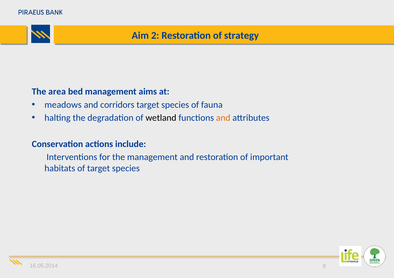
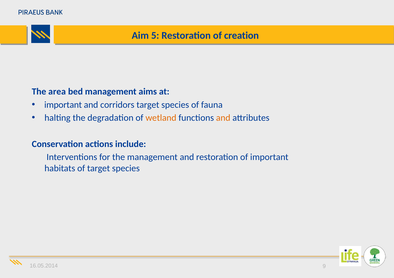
2: 2 -> 5 (155, 36)
strategy: strategy -> creation (241, 36)
meadows: meadows -> important (63, 105)
wetland colour: black -> orange (161, 118)
